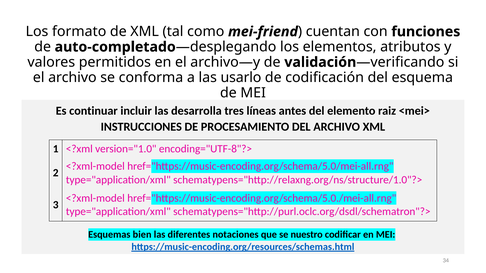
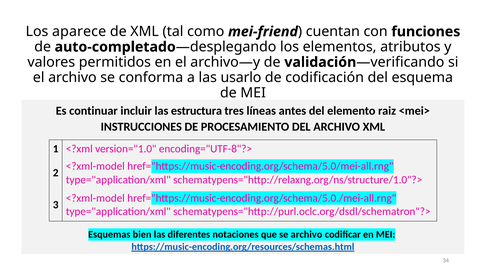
formato: formato -> aparece (79, 32)
desarrolla: desarrolla -> estructura (196, 111)
se nuestro: nuestro -> archivo (307, 235)
